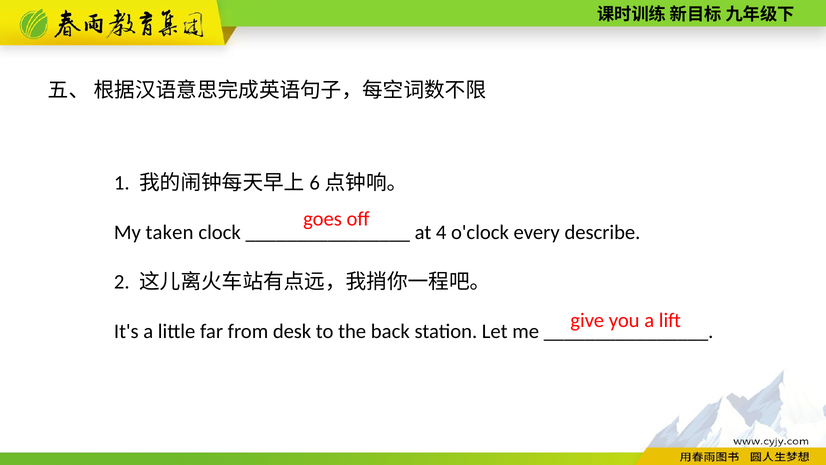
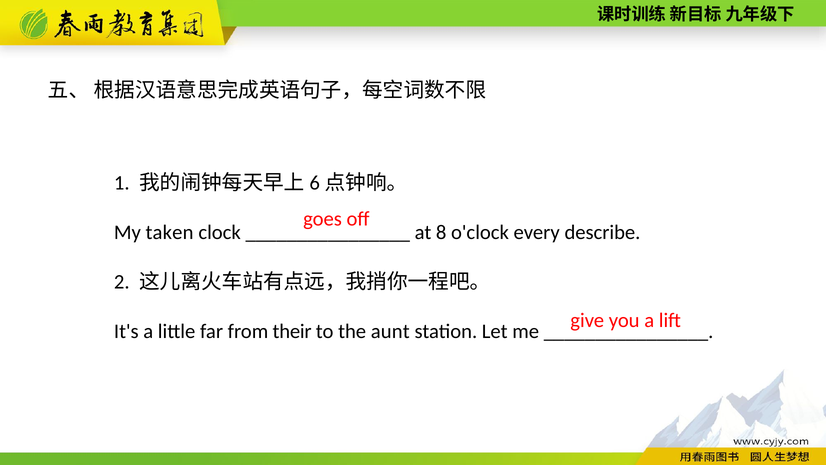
4: 4 -> 8 (441, 232)
desk: desk -> their (292, 331)
back: back -> aunt (390, 331)
